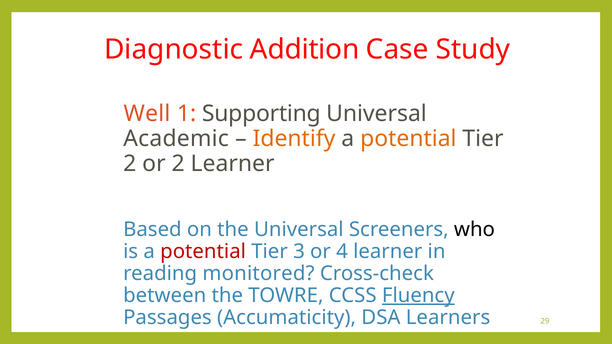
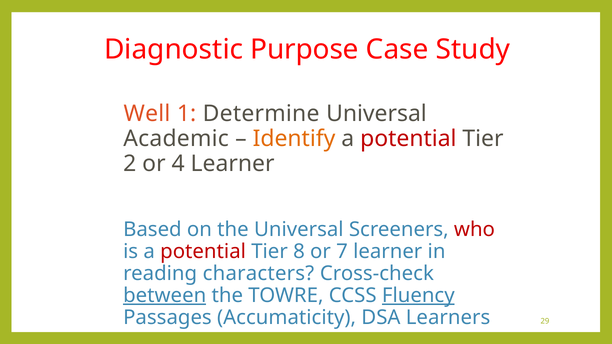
Addition: Addition -> Purpose (305, 50)
Supporting: Supporting -> Determine (261, 114)
potential colour: orange -> red (408, 139)
or 2: 2 -> 4 (178, 164)
who colour: black -> red (474, 230)
3: 3 -> 8 (299, 252)
4: 4 -> 7 (342, 252)
monitored: monitored -> characters (258, 274)
between underline: none -> present (165, 296)
